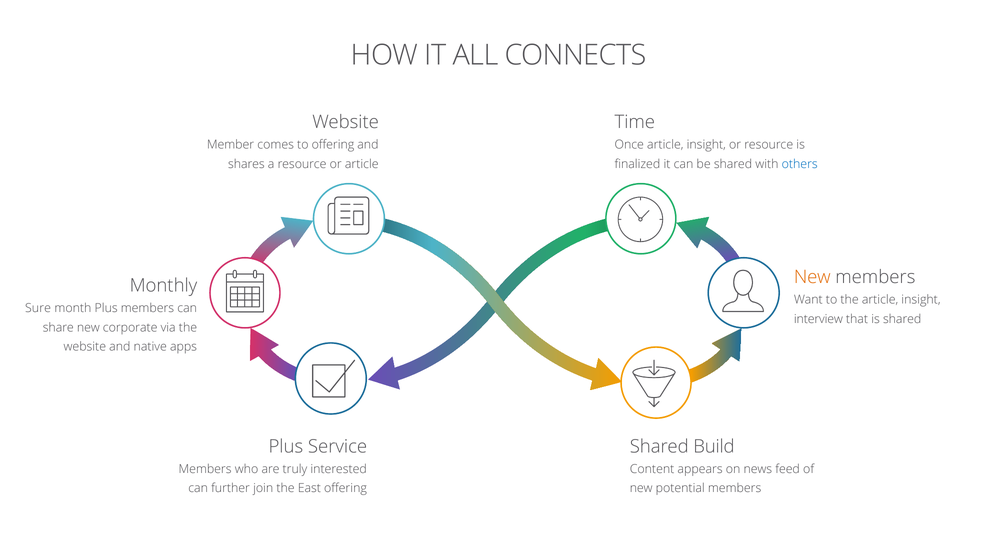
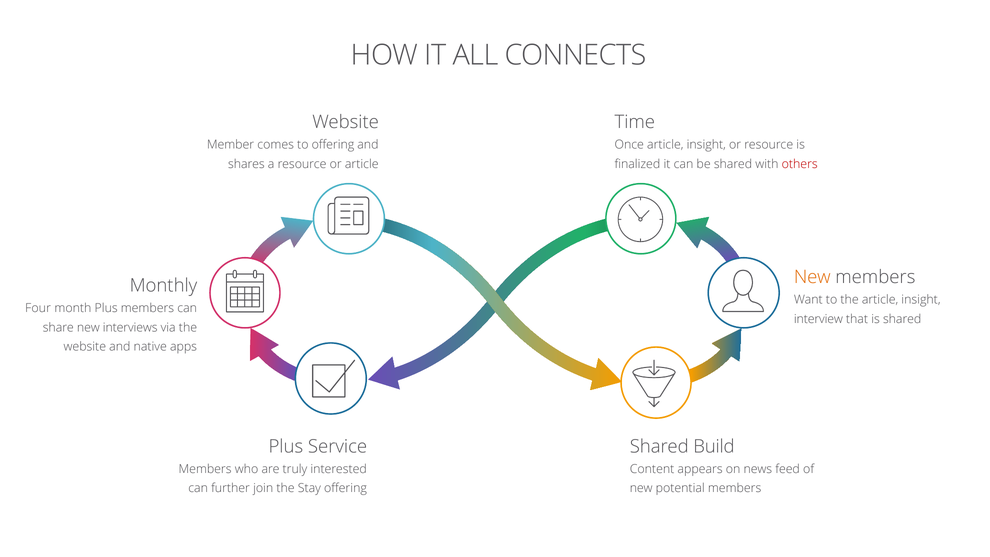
others colour: blue -> red (800, 164)
Sure: Sure -> Four (38, 308)
corporate: corporate -> interviews (130, 327)
East: East -> Stay (309, 488)
